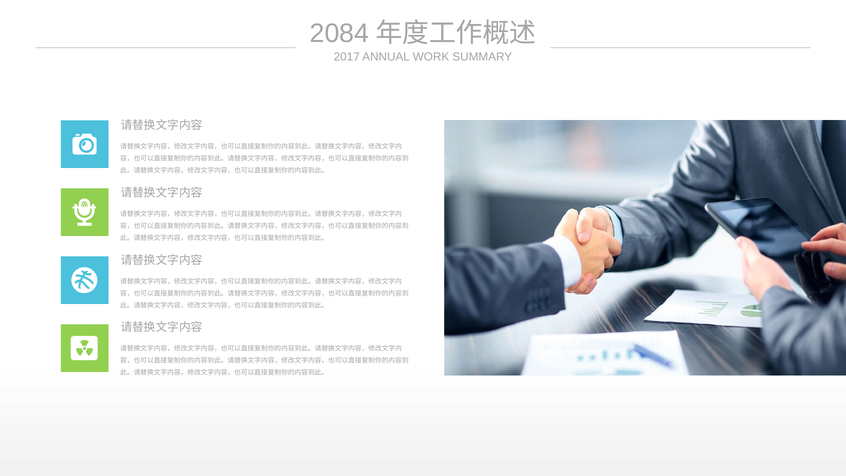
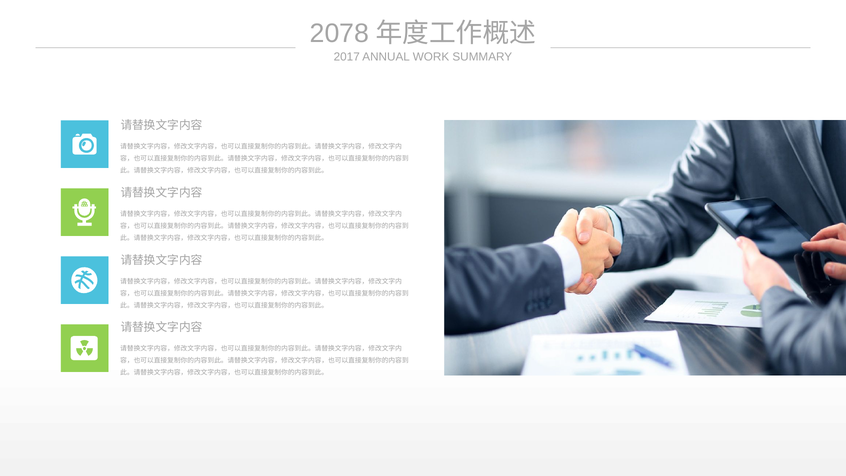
2084: 2084 -> 2078 (339, 33)
